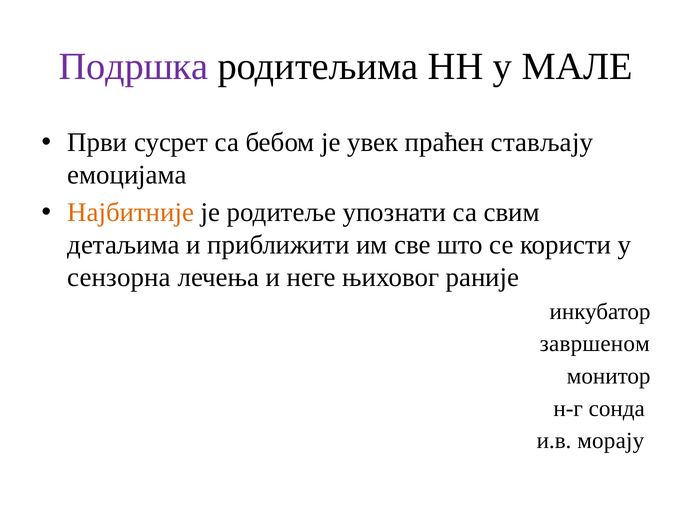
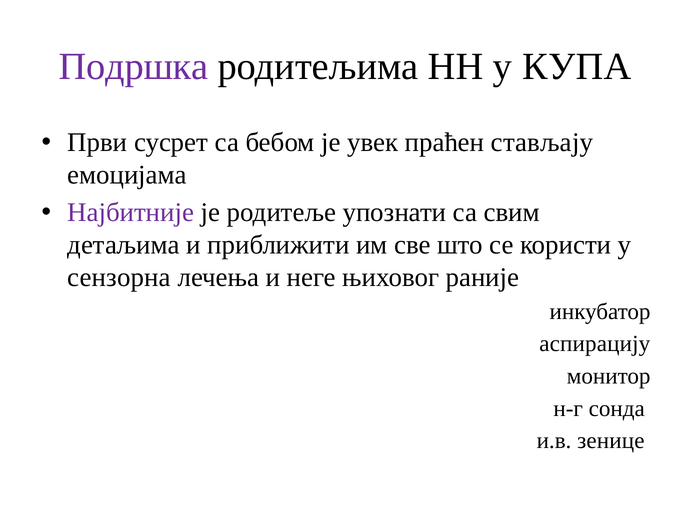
МАЛЕ: МАЛЕ -> КУПА (577, 67)
Најбитније colour: orange -> purple (131, 213)
завршеном: завршеном -> аспирацију (595, 344)
морају: морају -> зенице (611, 441)
